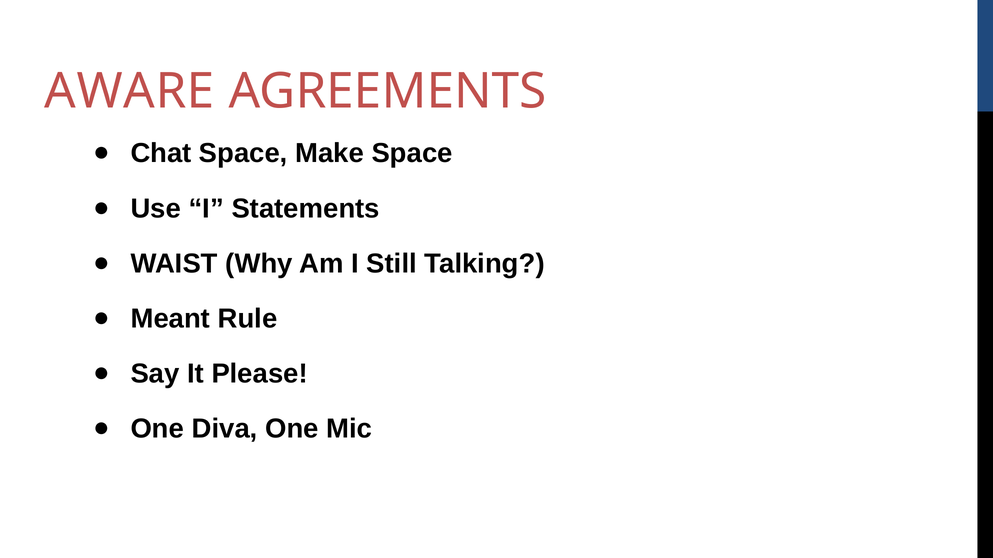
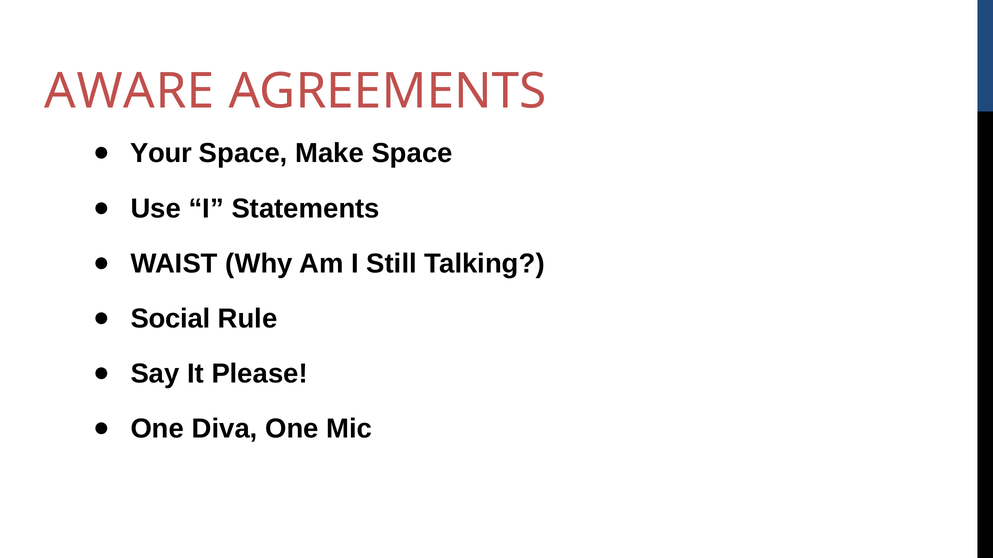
Chat: Chat -> Your (161, 154)
Meant: Meant -> Social (171, 319)
